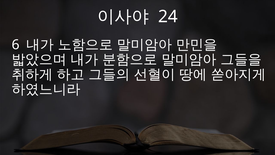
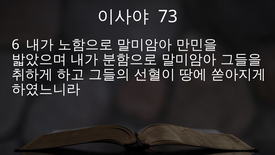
24: 24 -> 73 (168, 17)
